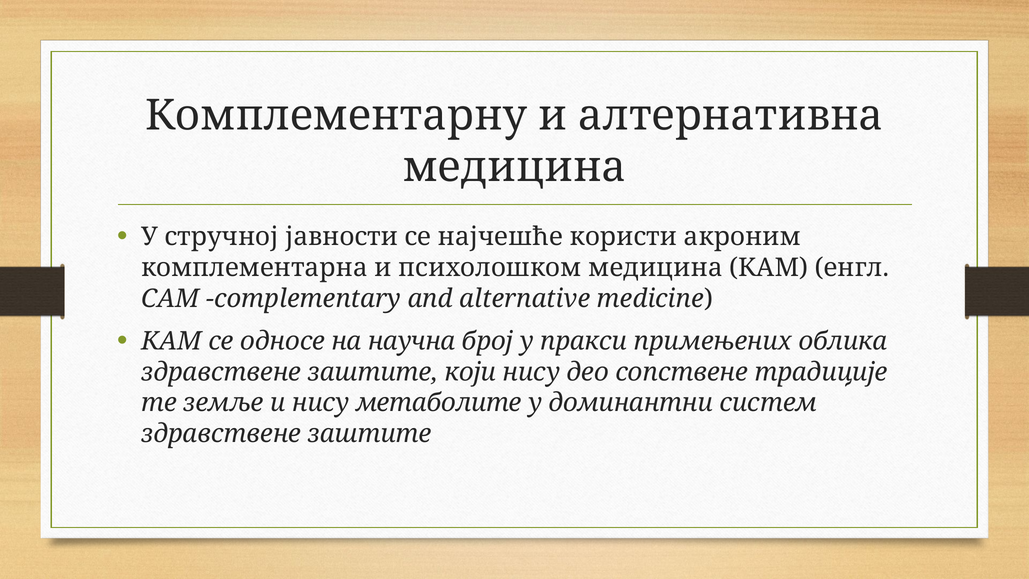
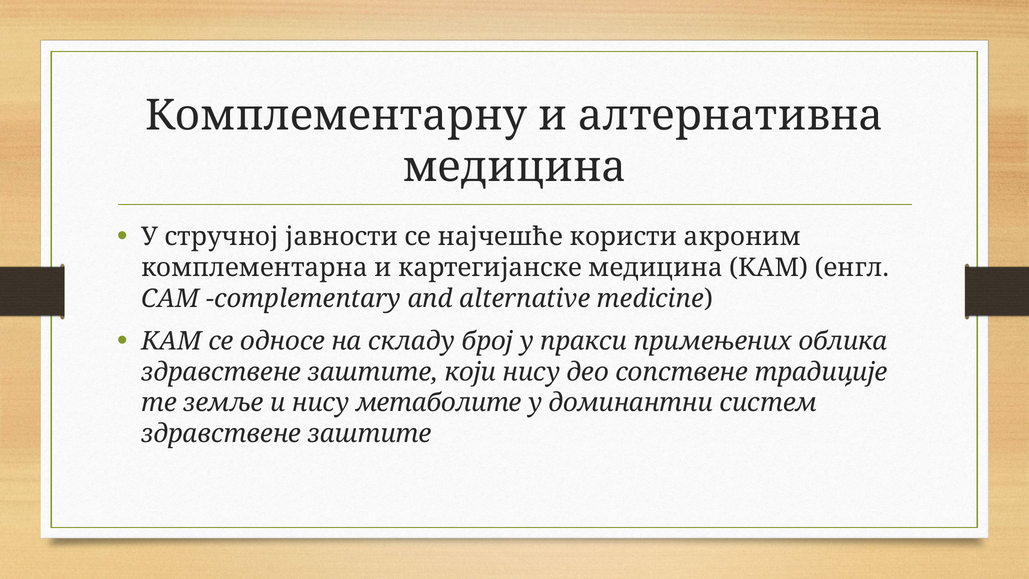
психолошком: психолошком -> картегијанске (490, 268)
научна: научна -> складу (412, 341)
